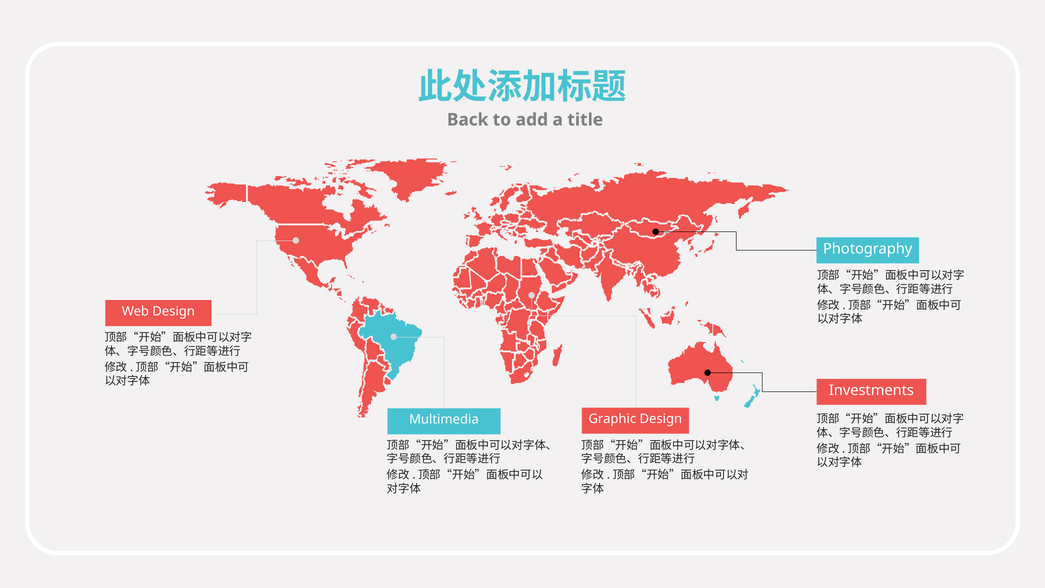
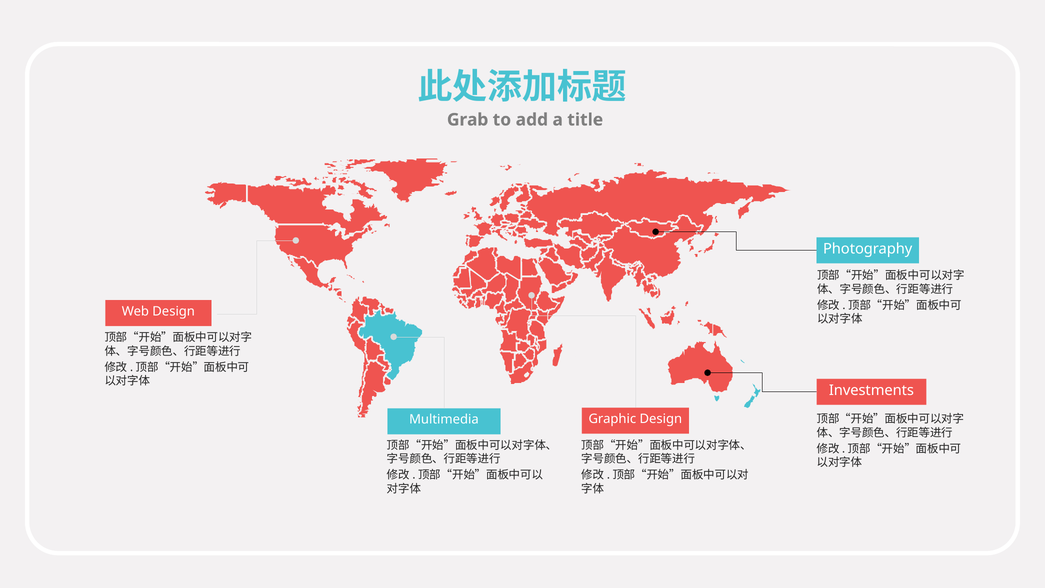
Back: Back -> Grab (468, 120)
